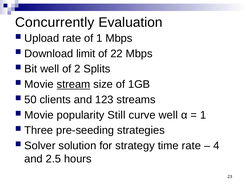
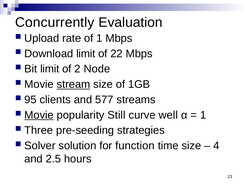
Bit well: well -> limit (50, 69)
Splits: Splits -> Node (97, 69)
50: 50 -> 95 (30, 100)
123: 123 -> 577 (104, 100)
Movie underline: none -> present (39, 115)
strategy: strategy -> function (135, 146)
time rate: rate -> size (191, 146)
